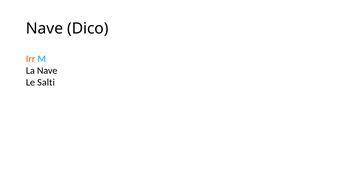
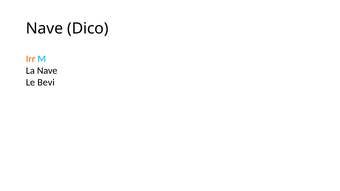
Salti: Salti -> Bevi (46, 83)
